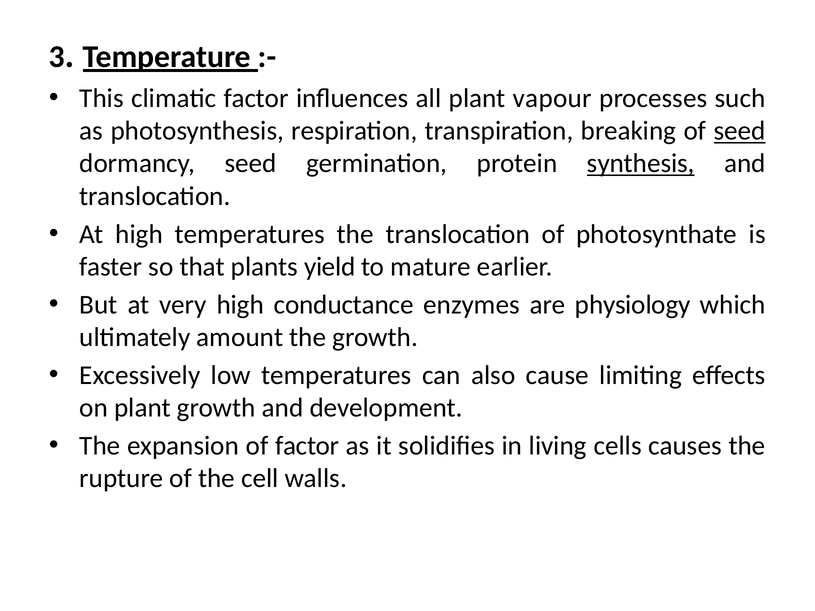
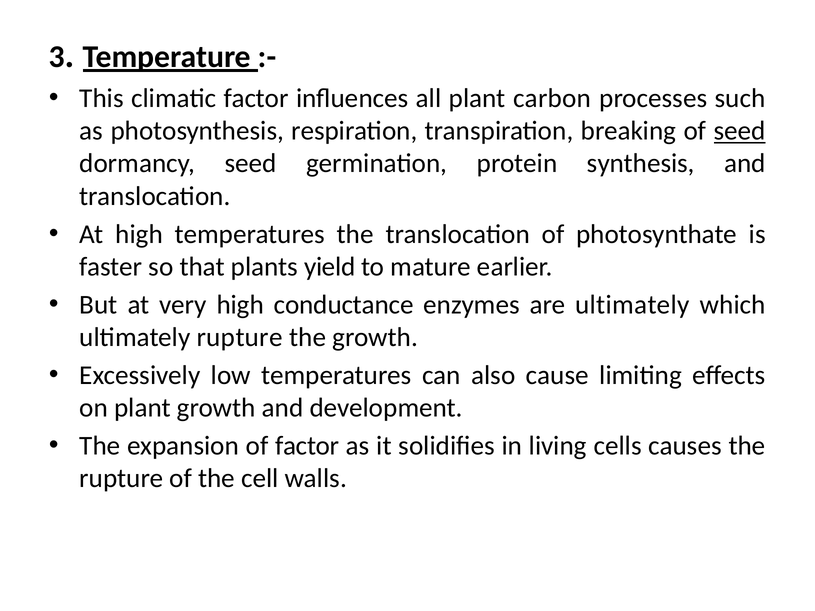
vapour: vapour -> carbon (552, 98)
synthesis underline: present -> none (641, 164)
are physiology: physiology -> ultimately (632, 305)
ultimately amount: amount -> rupture (240, 337)
